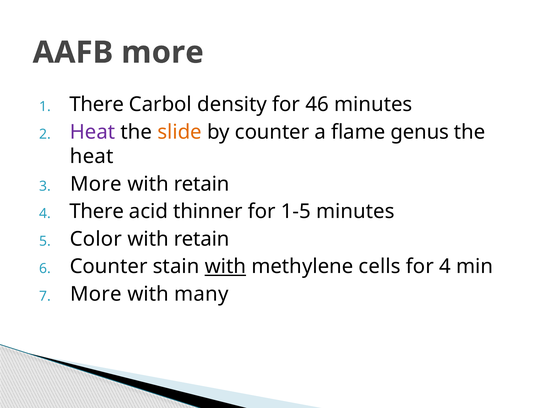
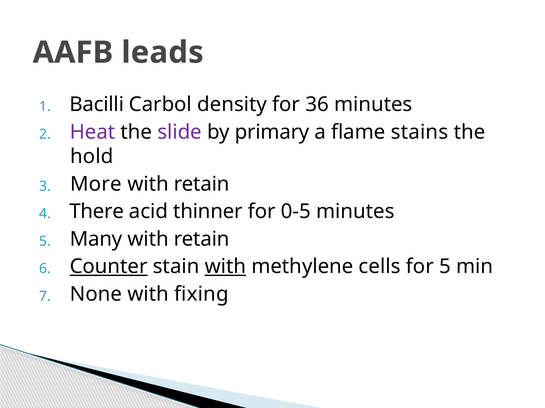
AAFB more: more -> leads (162, 53)
1 There: There -> Bacilli (97, 105)
46: 46 -> 36 (317, 105)
slide colour: orange -> purple (180, 132)
by counter: counter -> primary (272, 132)
genus: genus -> stains (420, 132)
heat: heat -> hold (92, 157)
1-5: 1-5 -> 0-5 (296, 212)
Color: Color -> Many (96, 240)
Counter underline: none -> present (109, 267)
for 4: 4 -> 5 (445, 267)
More: More -> None (96, 295)
many: many -> fixing (201, 295)
